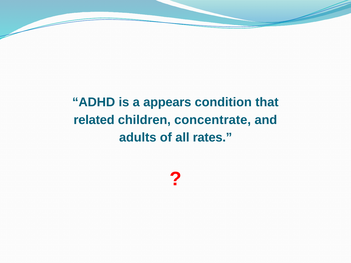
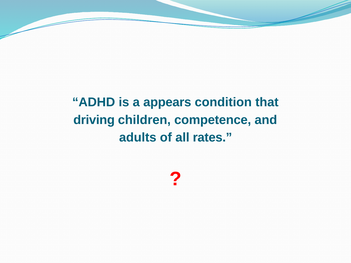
related: related -> driving (94, 120)
concentrate: concentrate -> competence (213, 120)
